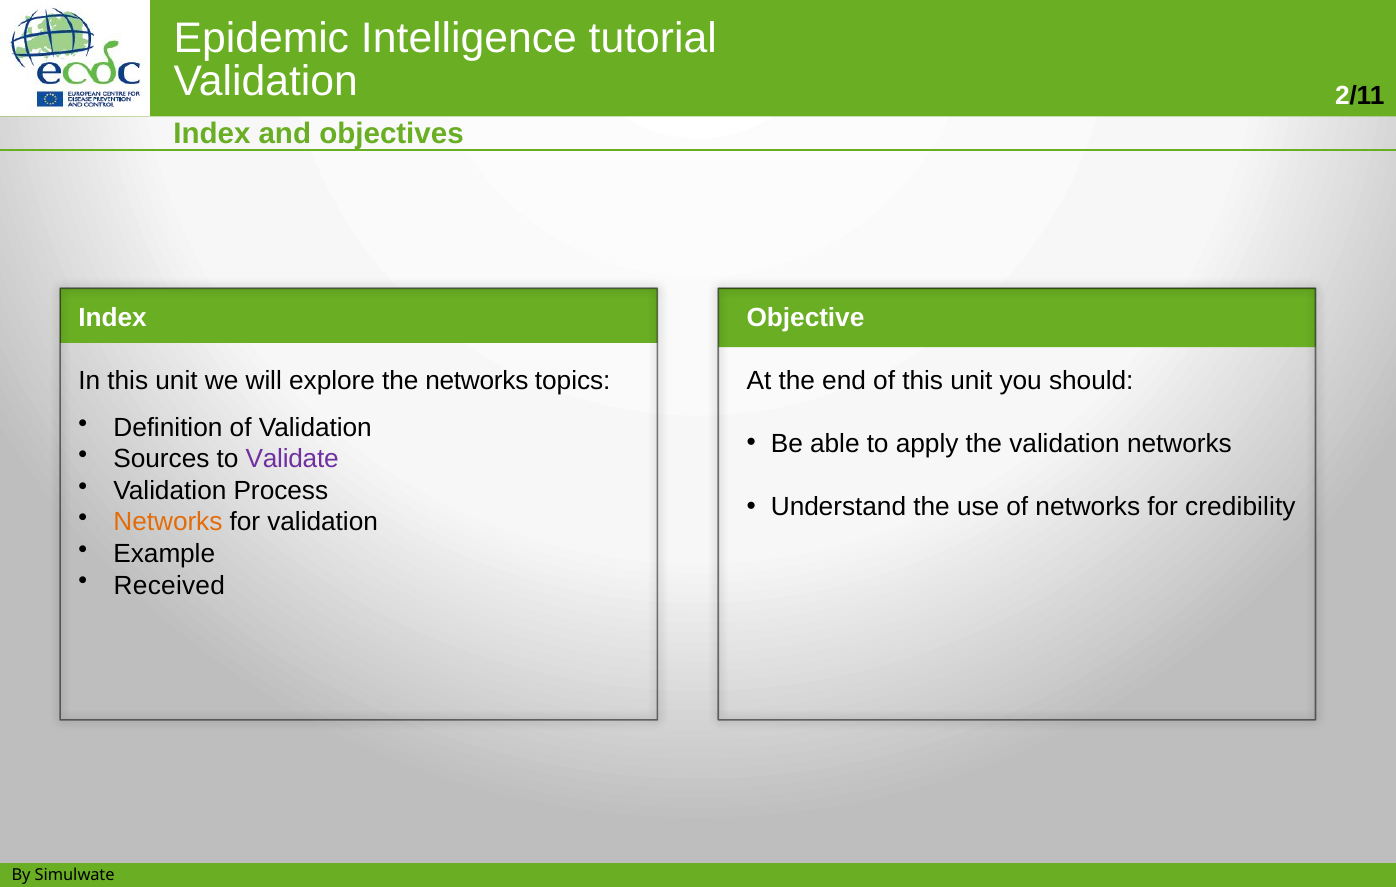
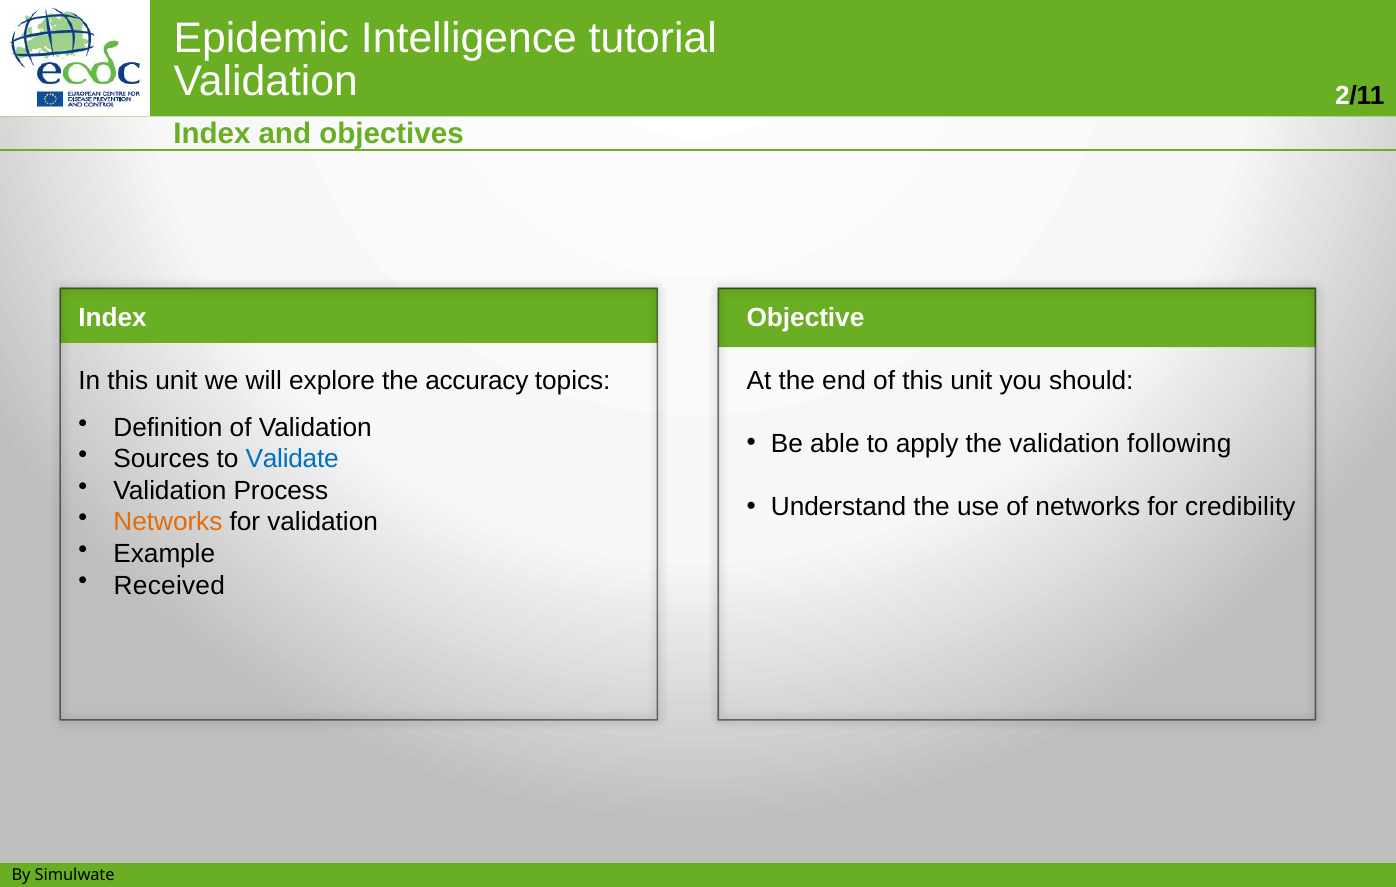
the networks: networks -> accuracy (477, 380)
validation networks: networks -> following (1179, 444)
Validate colour: purple -> blue (292, 459)
